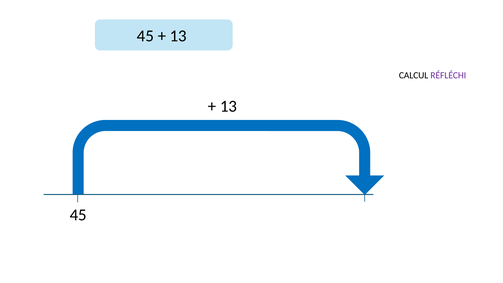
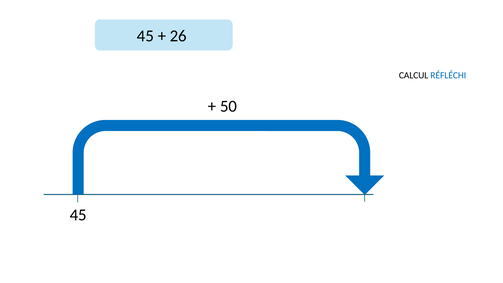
13: 13 -> 26 (178, 36)
RÉFLÉCHI colour: purple -> blue (448, 75)
13: 13 -> 50 (229, 106)
